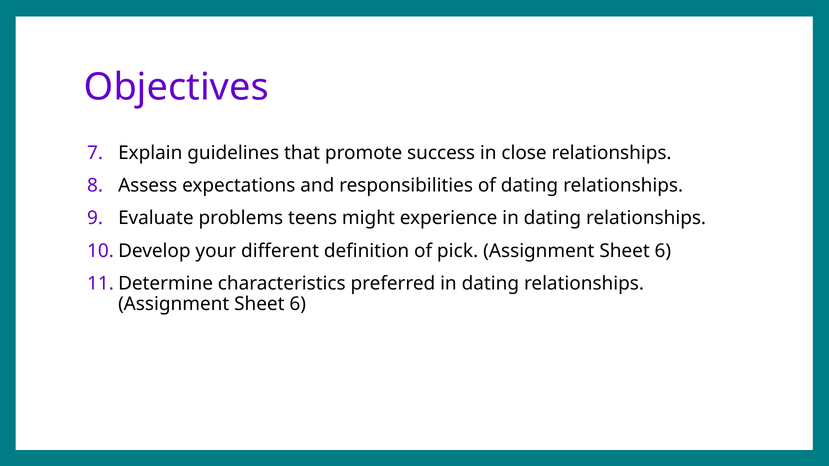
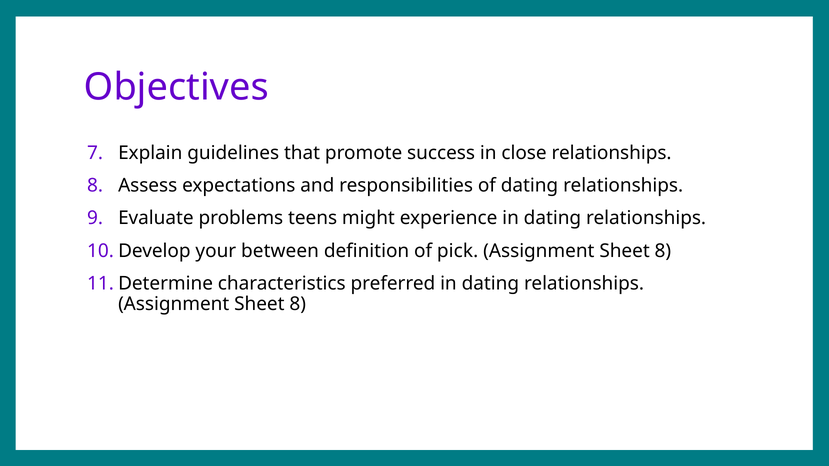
different: different -> between (280, 251)
6: 6 -> 8 (663, 251)
6: 6 -> 8 (298, 304)
